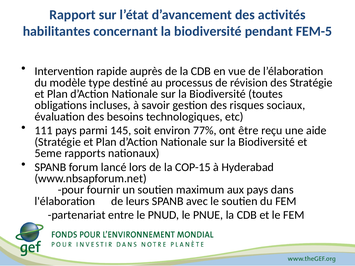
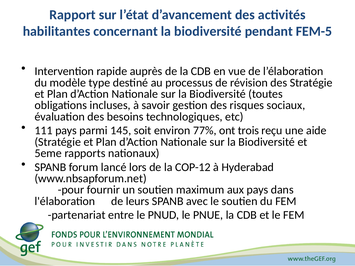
être: être -> trois (248, 131)
COP-15: COP-15 -> COP-12 (193, 167)
